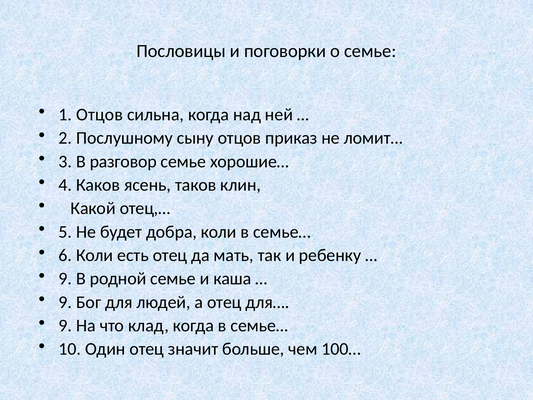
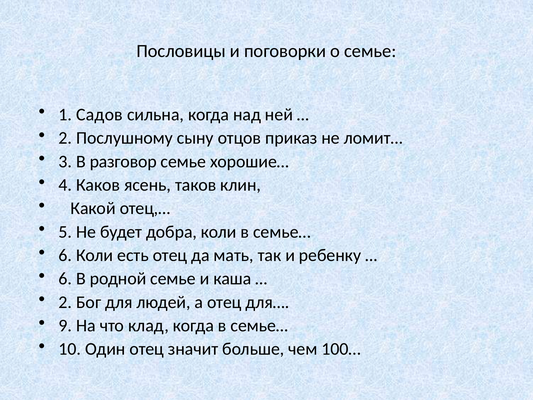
1 Отцов: Отцов -> Садов (100, 115)
9: 9 -> 6 (65, 279)
9: 9 -> 2 (65, 302)
